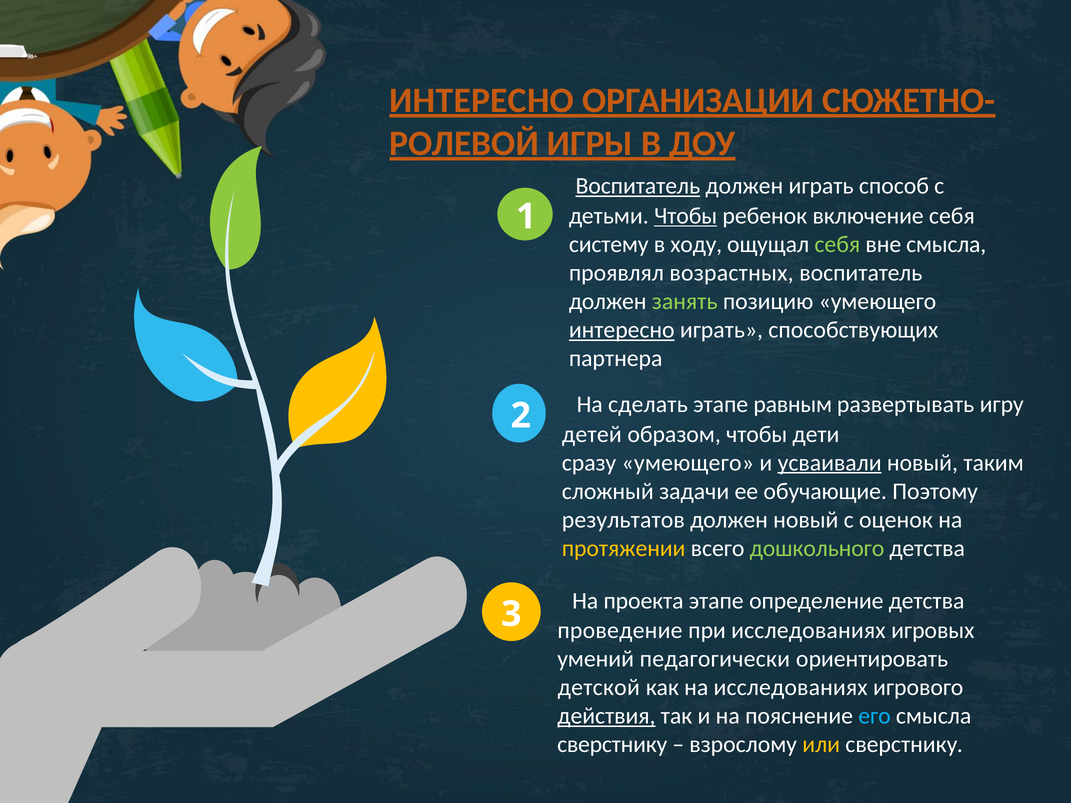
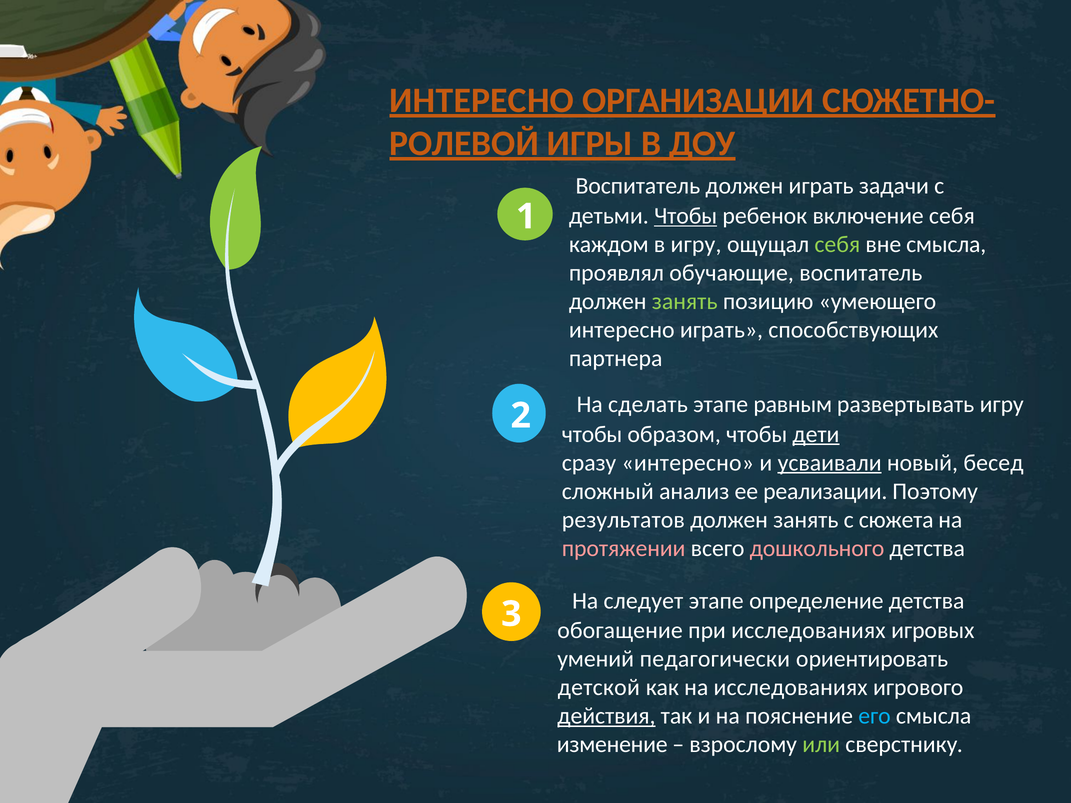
Воспитатель underline: present -> none (638, 186)
способ: способ -> задачи (894, 186)
систему: систему -> каждом (609, 244)
в ходу: ходу -> игру (696, 244)
возрастных: возрастных -> обучающие (732, 273)
интересно underline: present -> none (622, 330)
детей: детей -> чтобы (592, 434)
дети underline: none -> present (816, 434)
сразу умеющего: умеющего -> интересно (688, 463)
таким: таким -> бесед (993, 463)
задачи: задачи -> анализ (694, 491)
обучающие: обучающие -> реализации (825, 491)
новый: новый -> занять (806, 520)
оценок: оценок -> сюжета (896, 520)
протяжении colour: yellow -> pink (624, 548)
дошкольного colour: light green -> pink (817, 548)
проекта: проекта -> следует (643, 601)
проведение: проведение -> обогащение (620, 631)
сверстнику: сверстнику -> изменение (612, 745)
или colour: yellow -> light green (821, 745)
